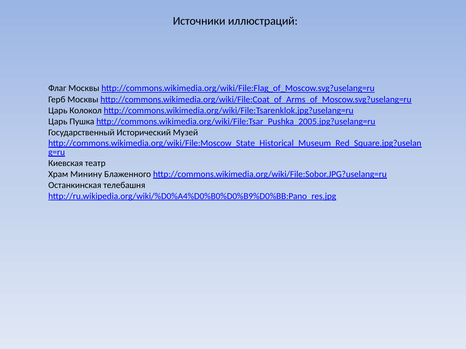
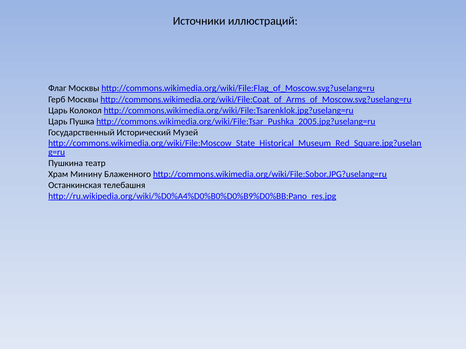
Киевская: Киевская -> Пушкина (66, 164)
